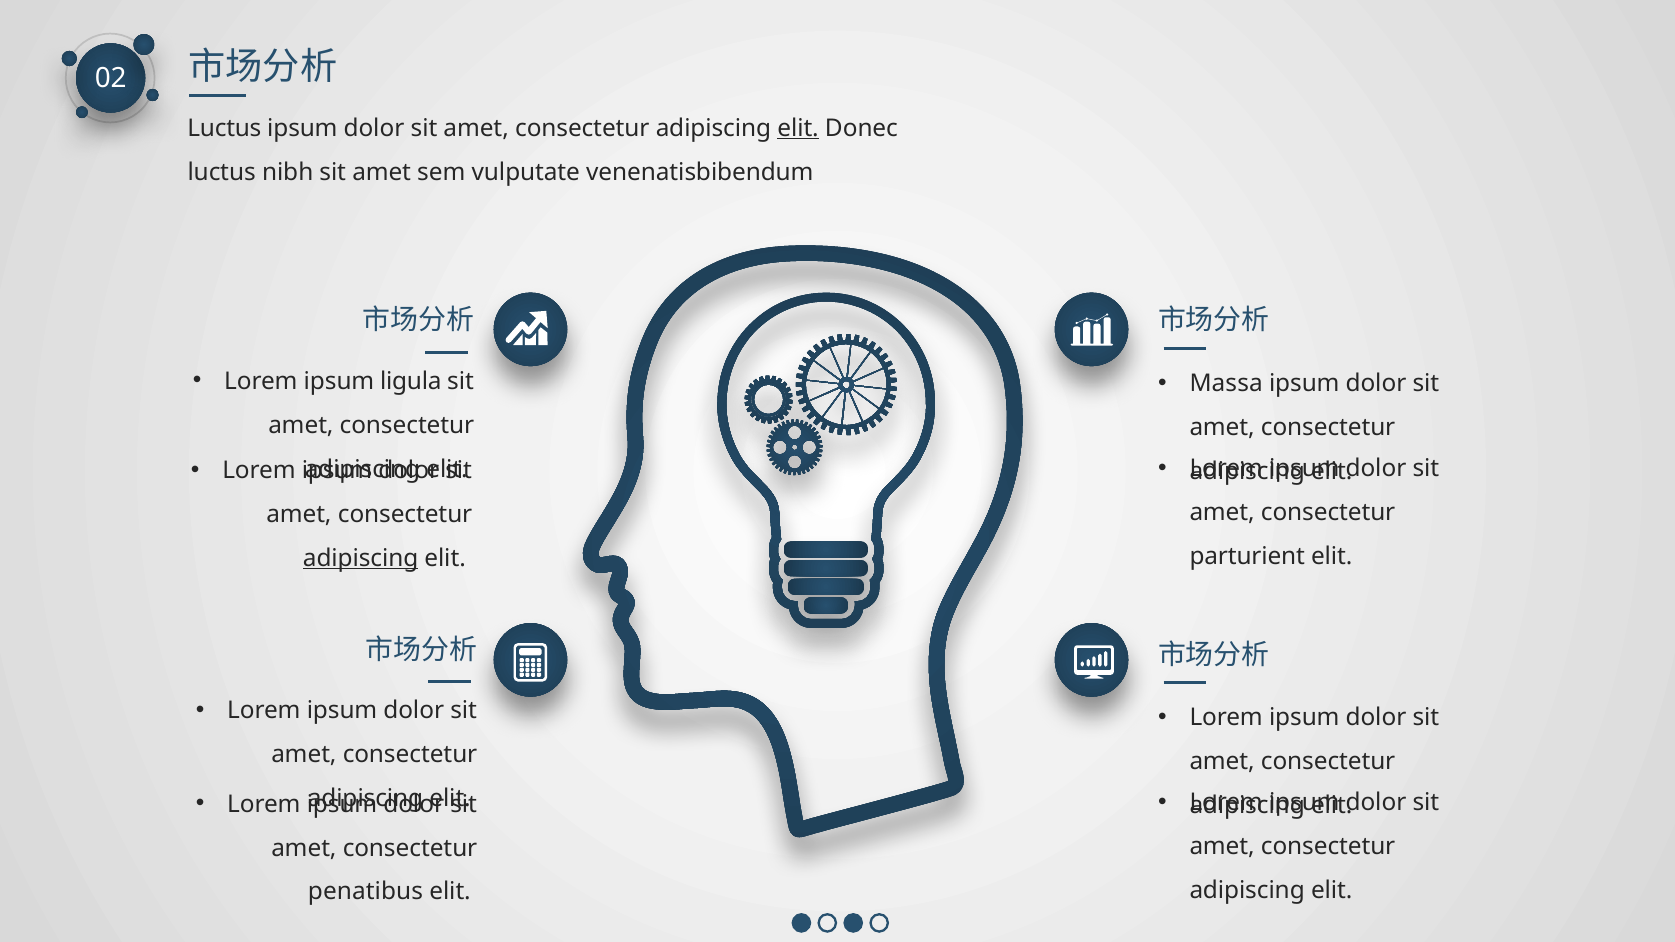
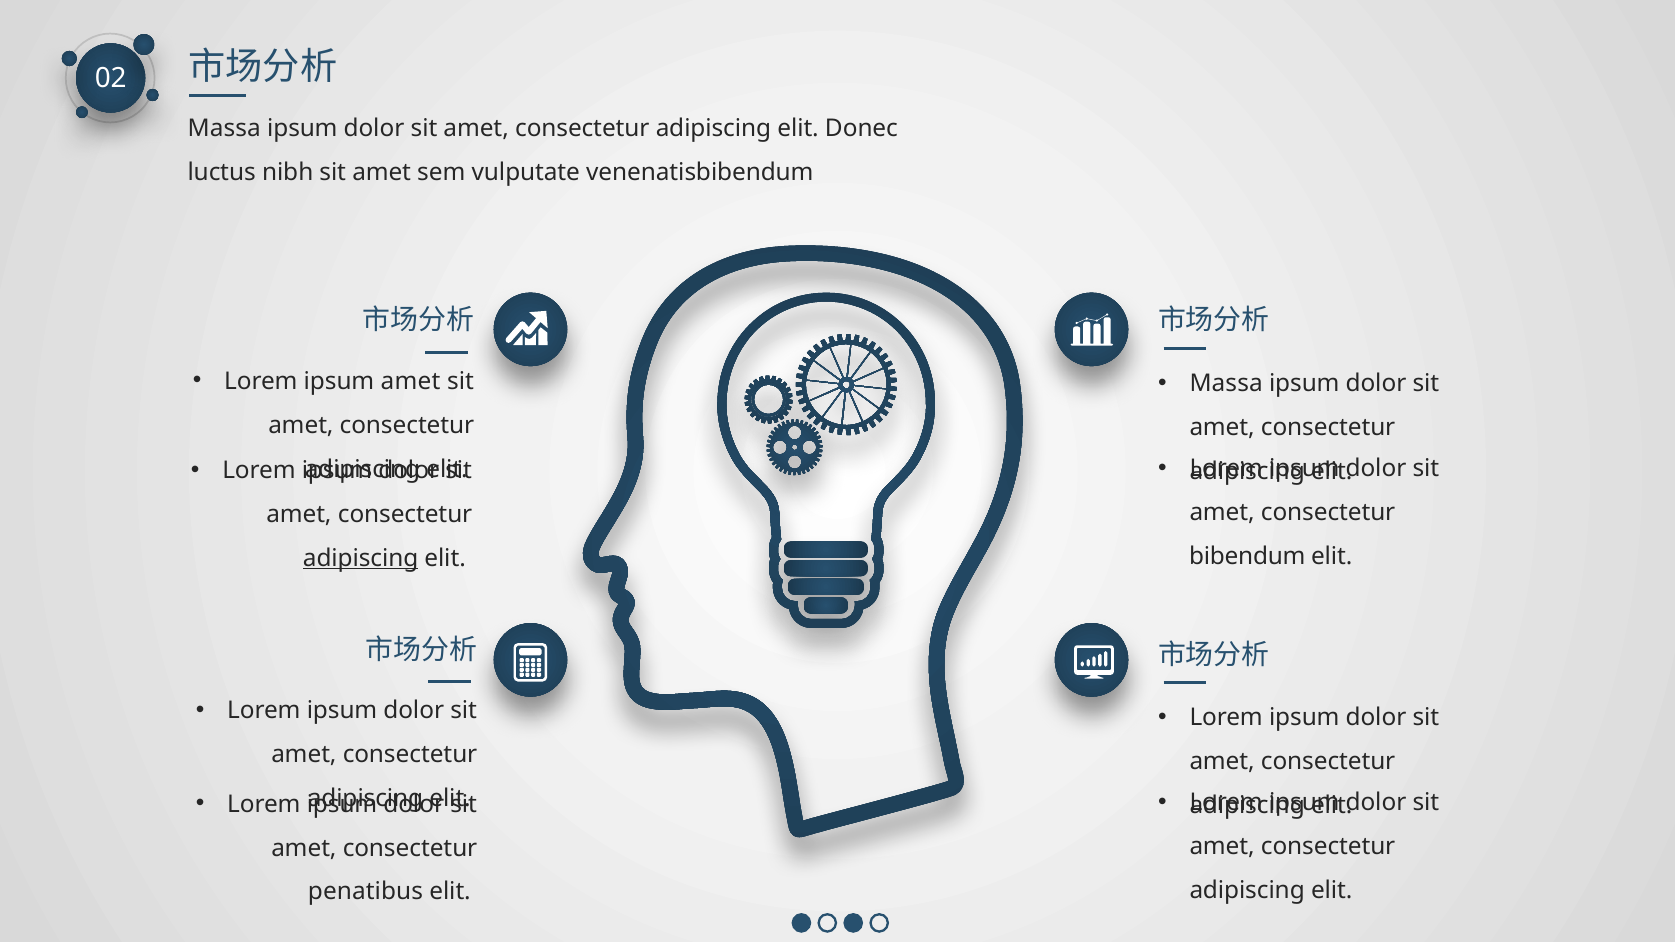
Luctus: Luctus -> Massa (224, 128)
elit underline: present -> none (798, 128)
ipsum ligula: ligula -> amet (411, 381)
parturient: parturient -> bibendum (1247, 557)
